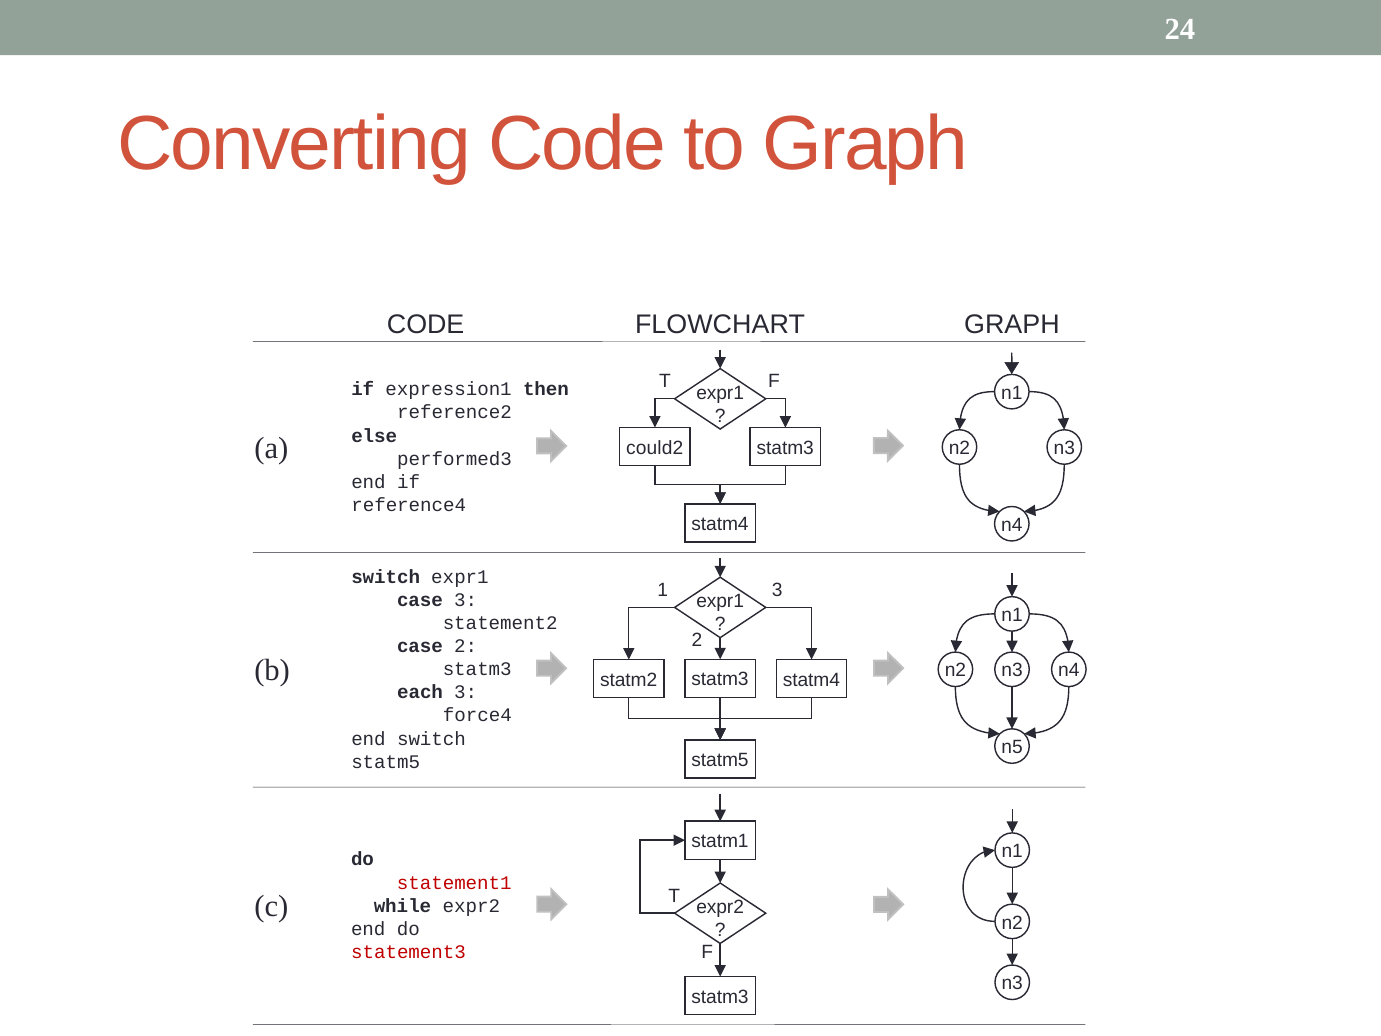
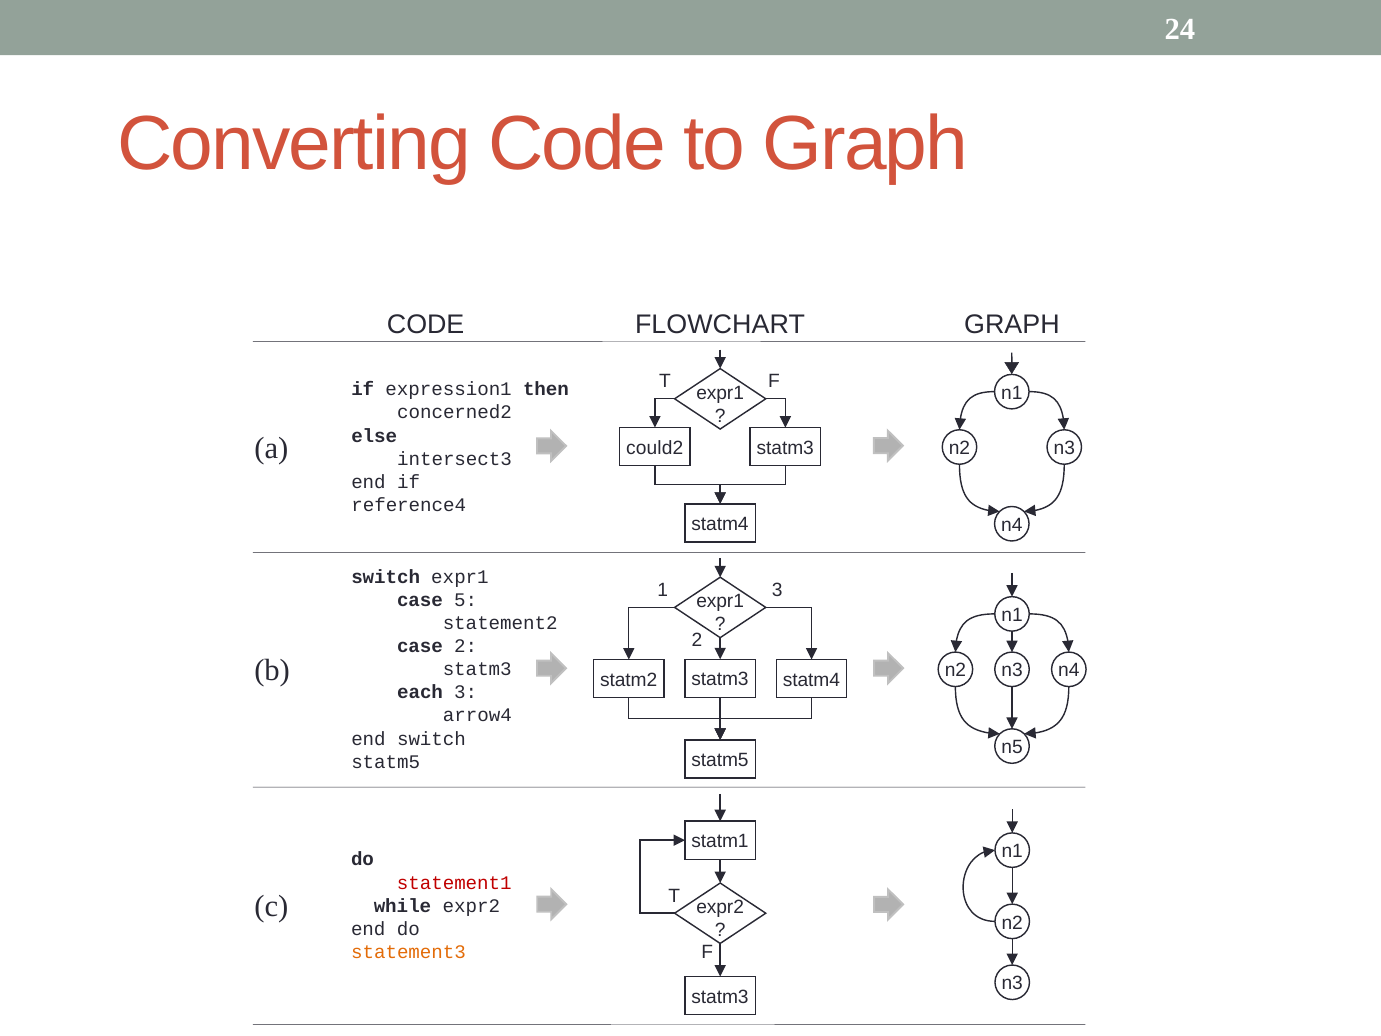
reference2: reference2 -> concerned2 (455, 413)
performed3: performed3 -> intersect3 (455, 459)
case 3: 3 -> 5 (466, 600)
force4: force4 -> arrow4 (477, 715)
statement3 colour: red -> orange (409, 952)
